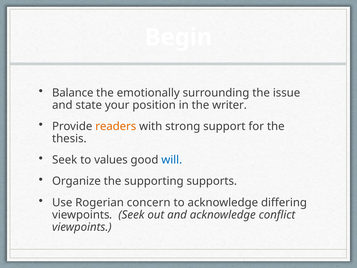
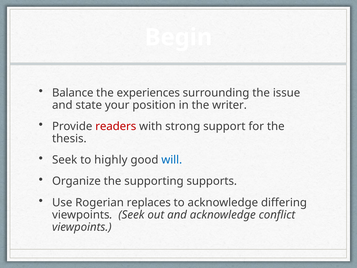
emotionally: emotionally -> experiences (148, 93)
readers colour: orange -> red (116, 126)
values: values -> highly (111, 160)
concern: concern -> replaces (149, 202)
